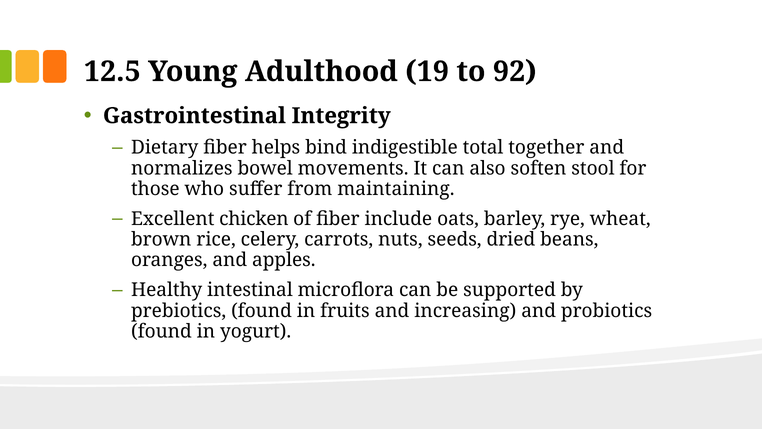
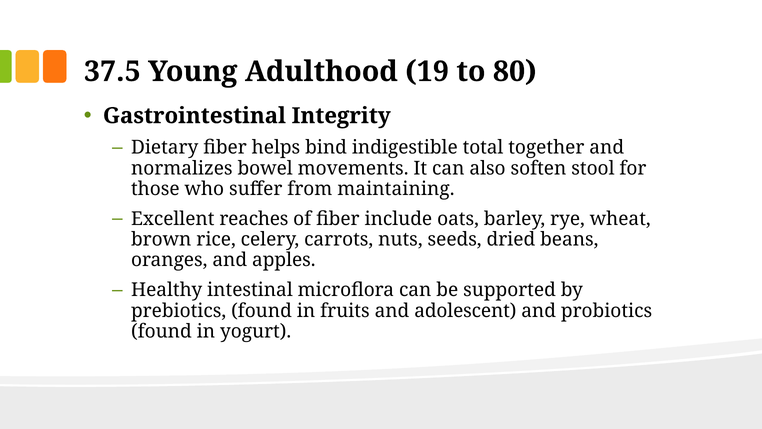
12.5: 12.5 -> 37.5 (112, 72)
92: 92 -> 80 (515, 72)
chicken: chicken -> reaches (254, 219)
increasing: increasing -> adolescent (465, 311)
